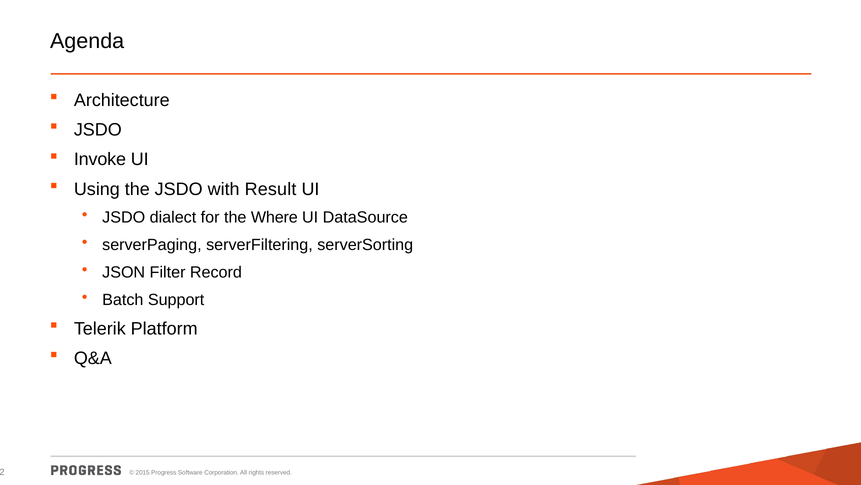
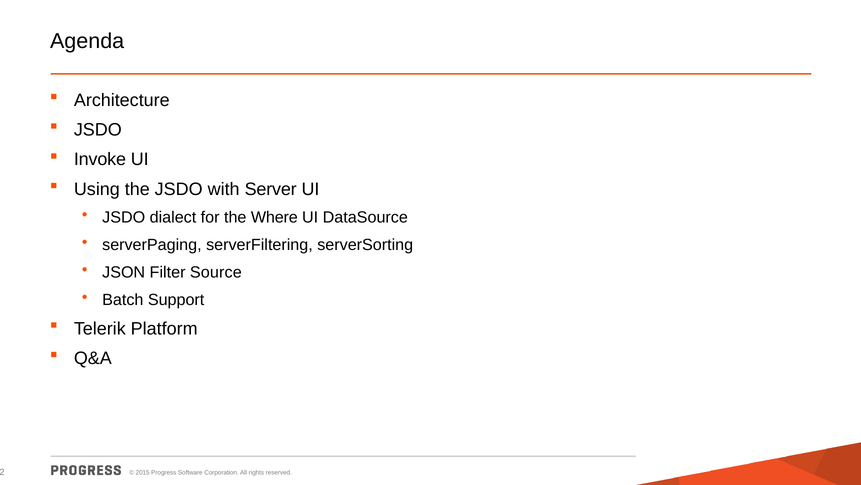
Result: Result -> Server (271, 189)
Record: Record -> Source (216, 272)
